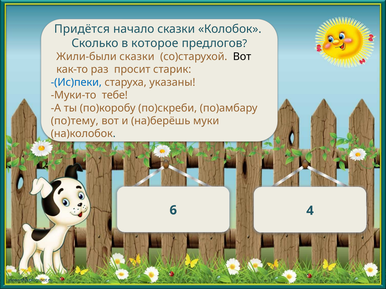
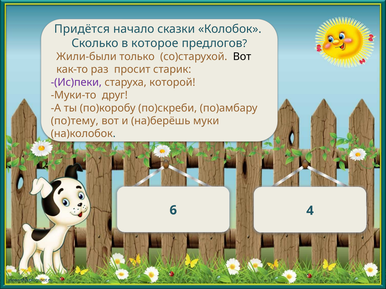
Жили-были сказки: сказки -> только (137, 57)
-(Ис)пеки colour: blue -> purple (76, 82)
указаны: указаны -> которой (172, 82)
тебе: тебе -> друг (115, 95)
